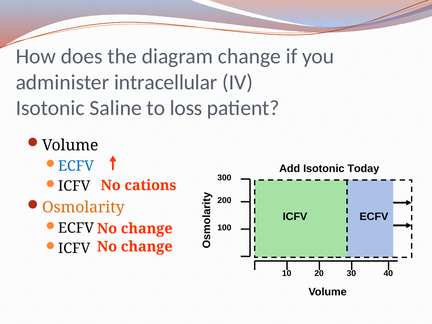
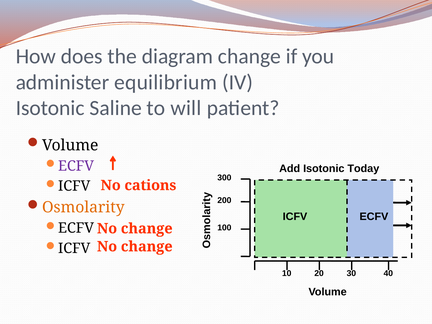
intracellular: intracellular -> equilibrium (166, 82)
loss: loss -> will (186, 108)
ECFV colour: blue -> purple (76, 166)
